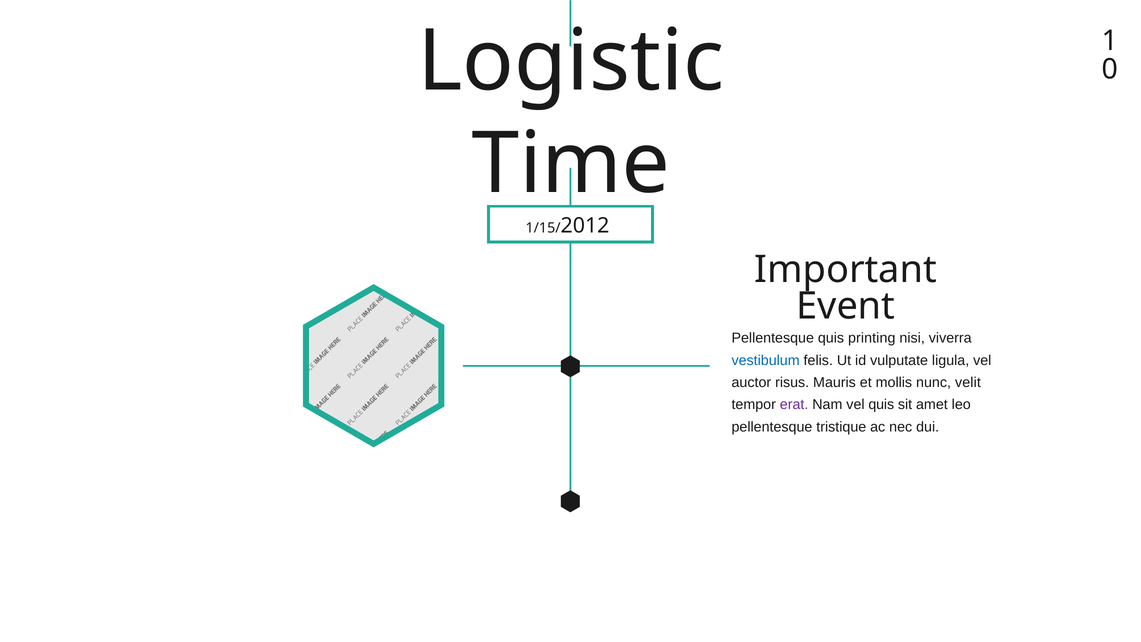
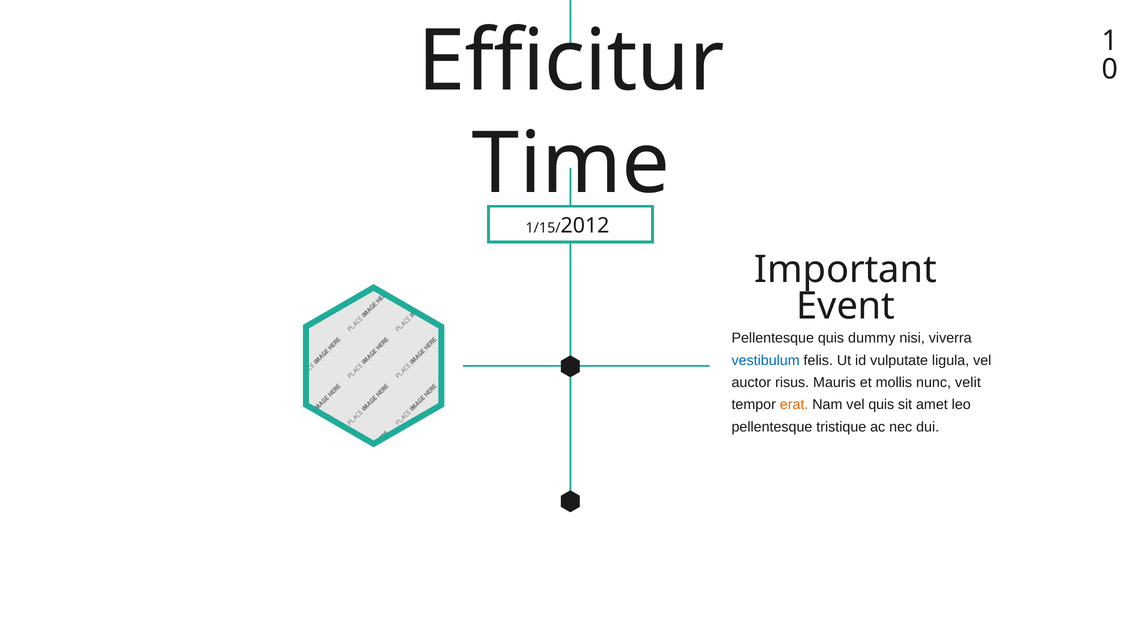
Logistic: Logistic -> Efficitur (571, 62)
printing: printing -> dummy (872, 338)
erat colour: purple -> orange (794, 405)
